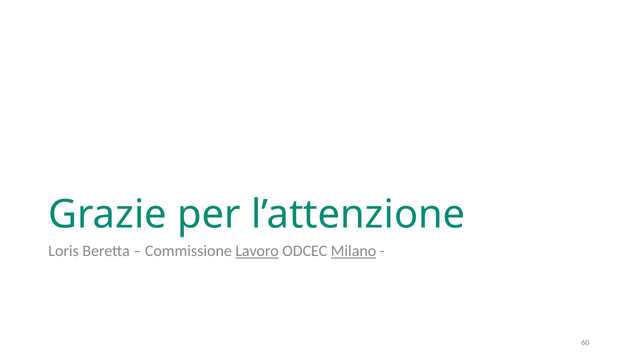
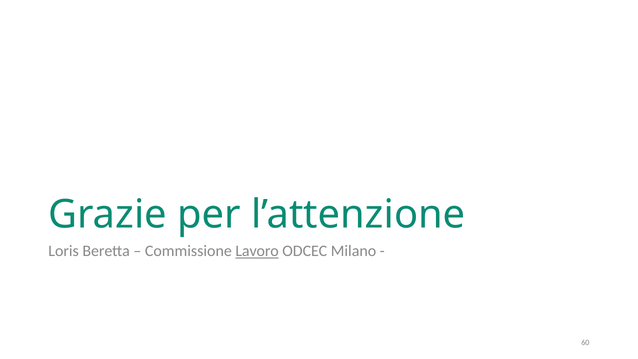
Milano underline: present -> none (353, 251)
